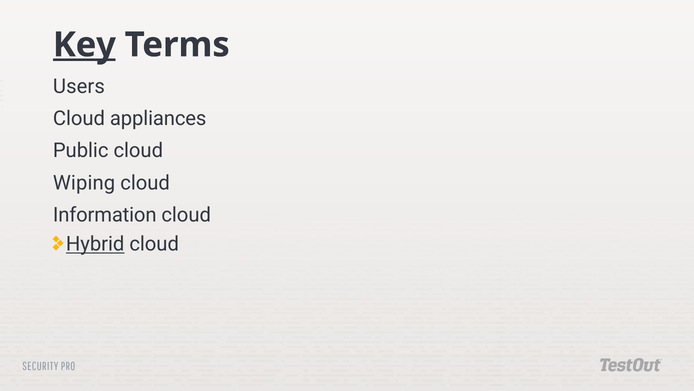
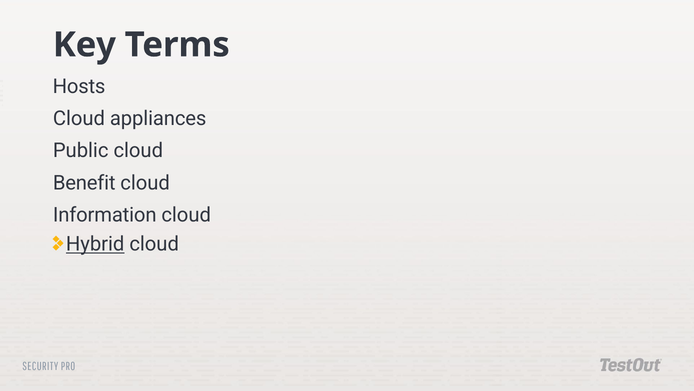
Key underline: present -> none (84, 45)
Users: Users -> Hosts (79, 86)
Wiping: Wiping -> Benefit (84, 183)
